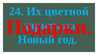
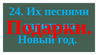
цветной: цветной -> песнями (67, 11)
